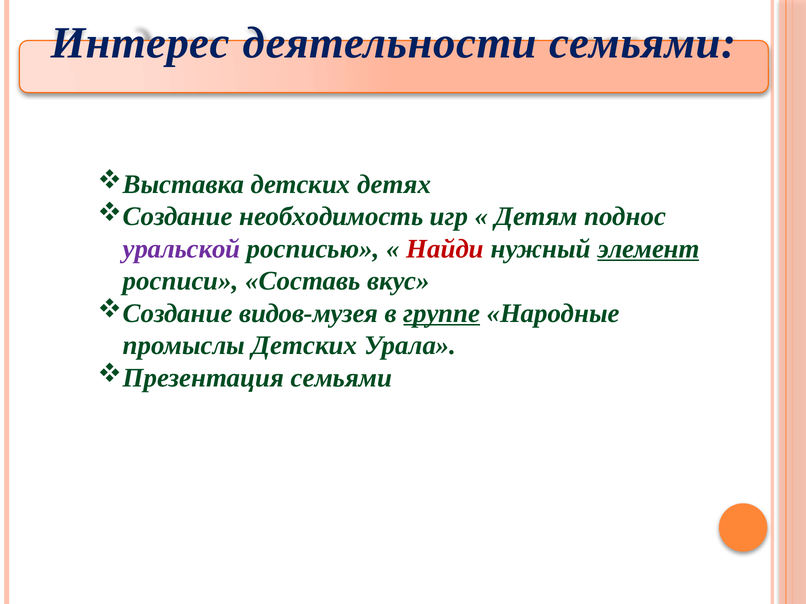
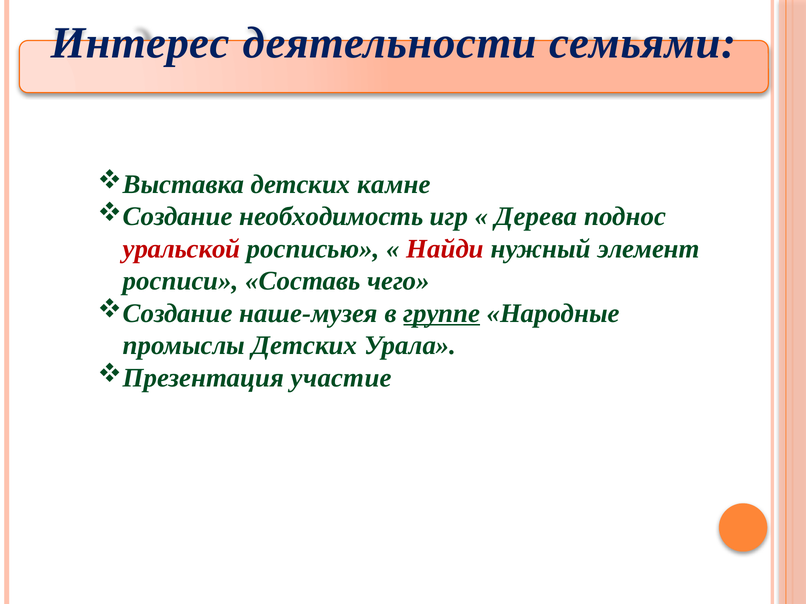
детях: детях -> камне (394, 185)
Детям: Детям -> Дерева (536, 217)
уральской colour: purple -> red (182, 249)
элемент underline: present -> none (648, 249)
вкус: вкус -> чего (398, 281)
видов-музея: видов-музея -> наше-музея (309, 314)
семьями: семьями -> участие (341, 378)
